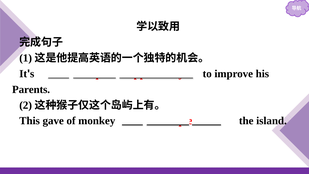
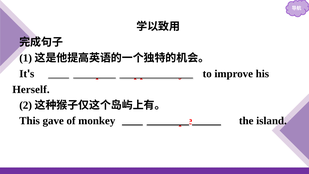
Parents: Parents -> Herself (31, 89)
